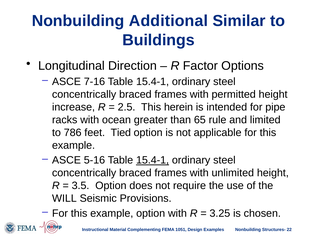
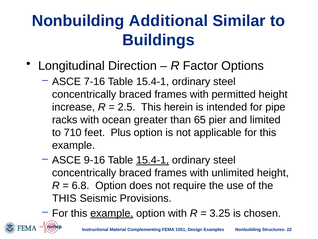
rule: rule -> pier (218, 120)
786: 786 -> 710 (73, 132)
Tied: Tied -> Plus (121, 132)
5-16: 5-16 -> 9-16 (94, 160)
3.5: 3.5 -> 6.8 (81, 185)
WILL: WILL -> THIS (64, 198)
example underline: none -> present (112, 213)
